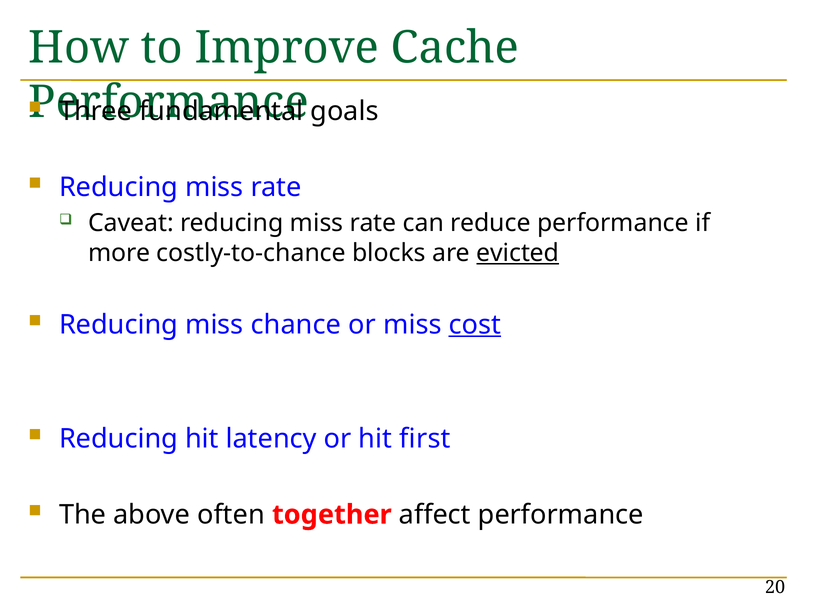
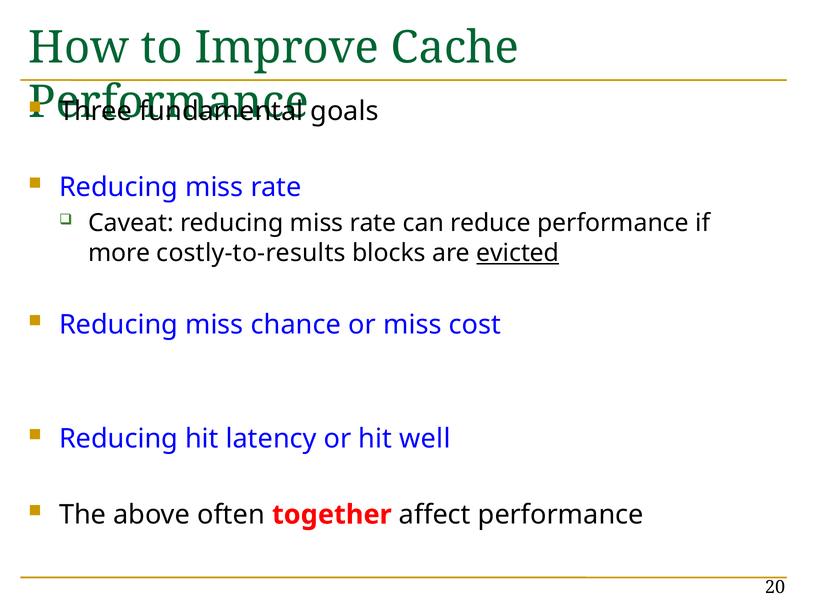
costly-to-chance: costly-to-chance -> costly-to-results (251, 253)
cost underline: present -> none (475, 324)
first: first -> well (425, 438)
